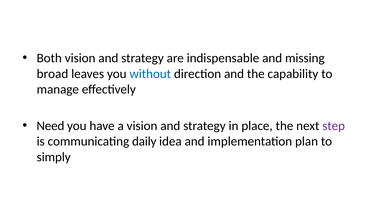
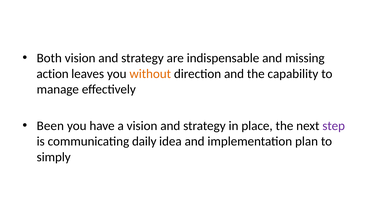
broad: broad -> action (53, 74)
without colour: blue -> orange (150, 74)
Need: Need -> Been (50, 126)
